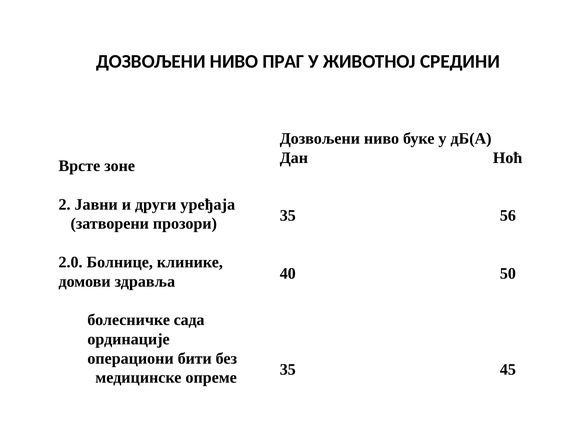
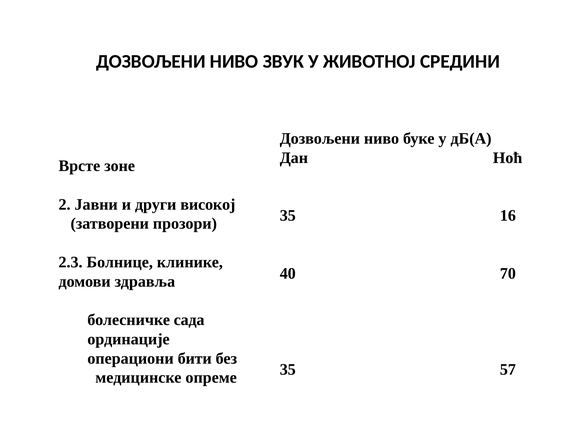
ПРАГ: ПРАГ -> ЗВУК (283, 62)
уређаја: уређаја -> високој (208, 204)
56: 56 -> 16 (508, 216)
2.0: 2.0 -> 2.3 (71, 262)
50: 50 -> 70 (508, 273)
45: 45 -> 57 (508, 369)
